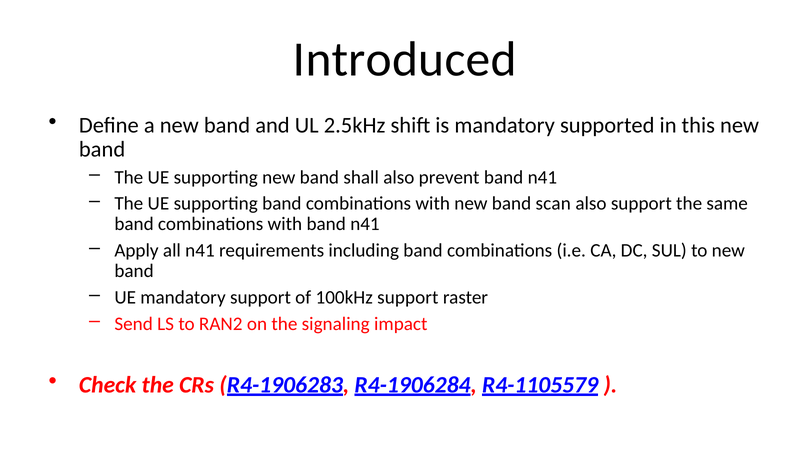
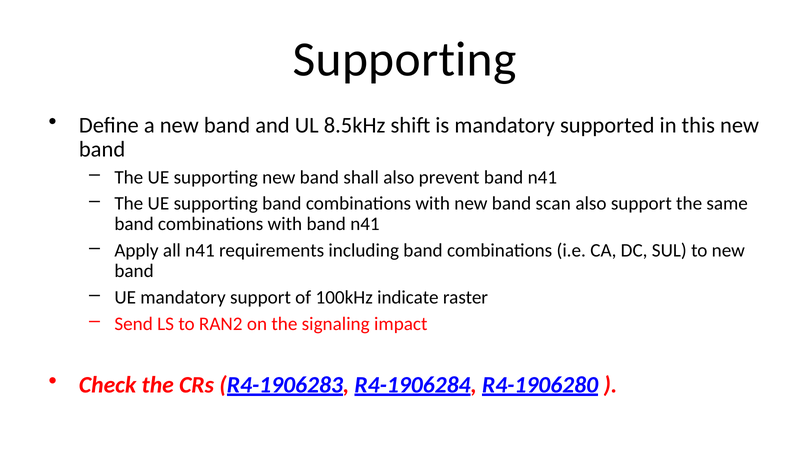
Introduced: Introduced -> Supporting (405, 60)
2.5kHz: 2.5kHz -> 8.5kHz (355, 125)
100kHz support: support -> indicate (408, 298)
R4-1105579: R4-1105579 -> R4-1906280 (540, 385)
